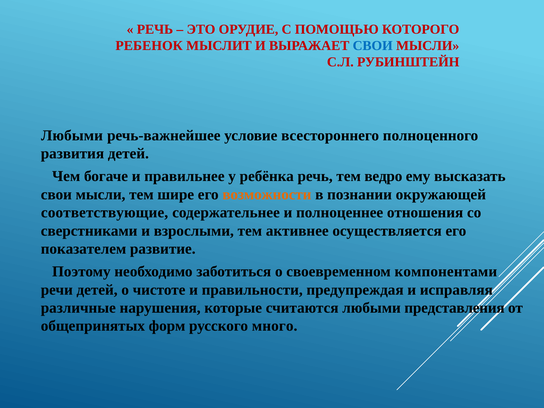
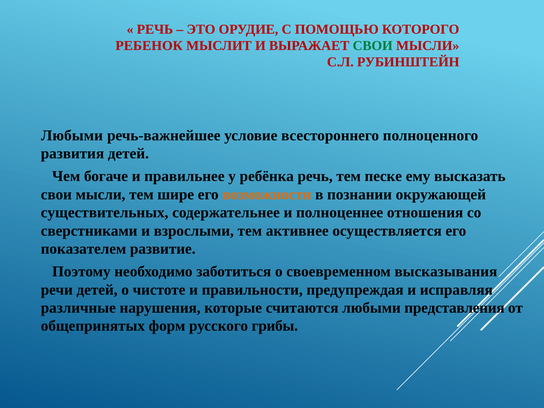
СВОИ colour: blue -> green (373, 46)
ведро: ведро -> песке (383, 176)
соответствующие: соответствующие -> существительных (105, 213)
компонентами: компонентами -> высказывания (446, 272)
много: много -> грибы (275, 326)
